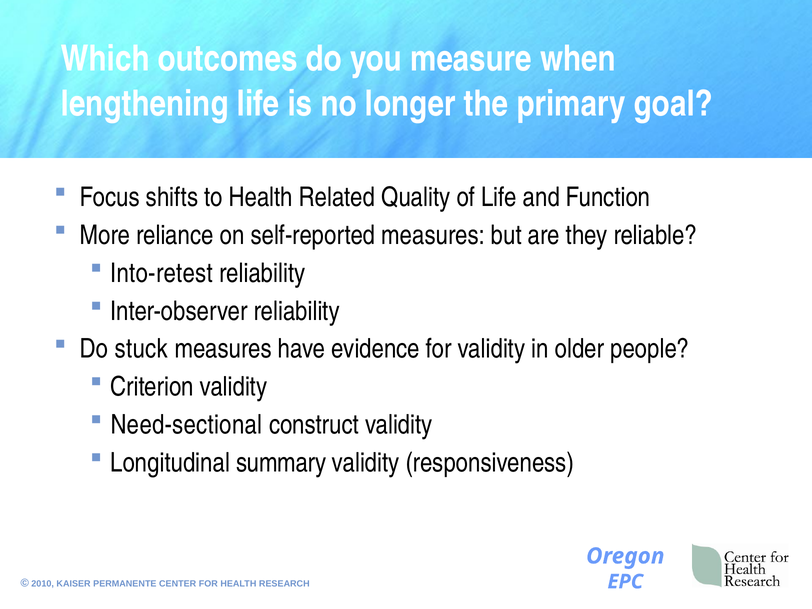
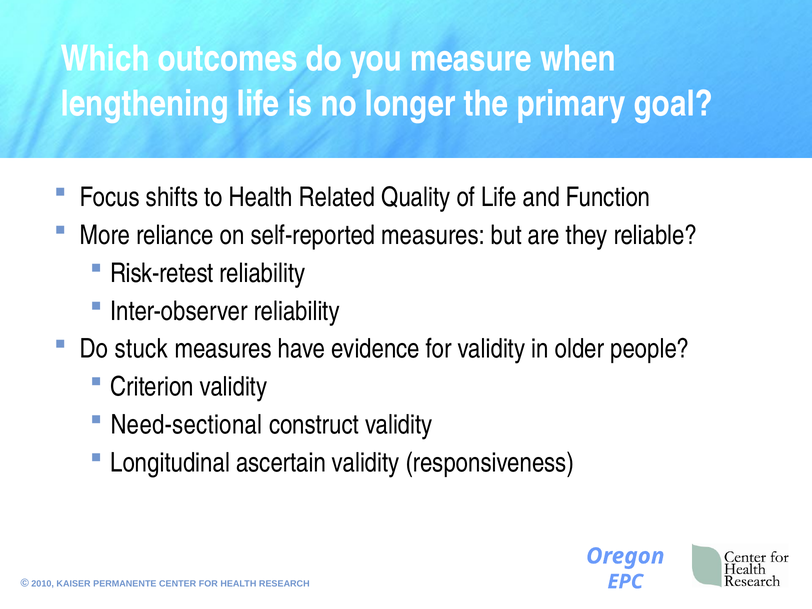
Into-retest: Into-retest -> Risk-retest (162, 273)
summary: summary -> ascertain (281, 463)
